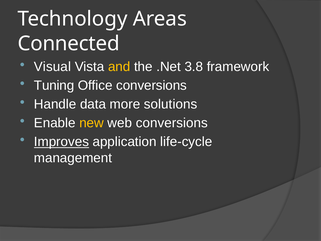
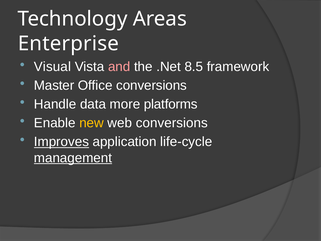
Connected: Connected -> Enterprise (68, 43)
and colour: yellow -> pink (119, 67)
3.8: 3.8 -> 8.5 (194, 67)
Tuning: Tuning -> Master (54, 85)
solutions: solutions -> platforms (171, 104)
management underline: none -> present (73, 158)
